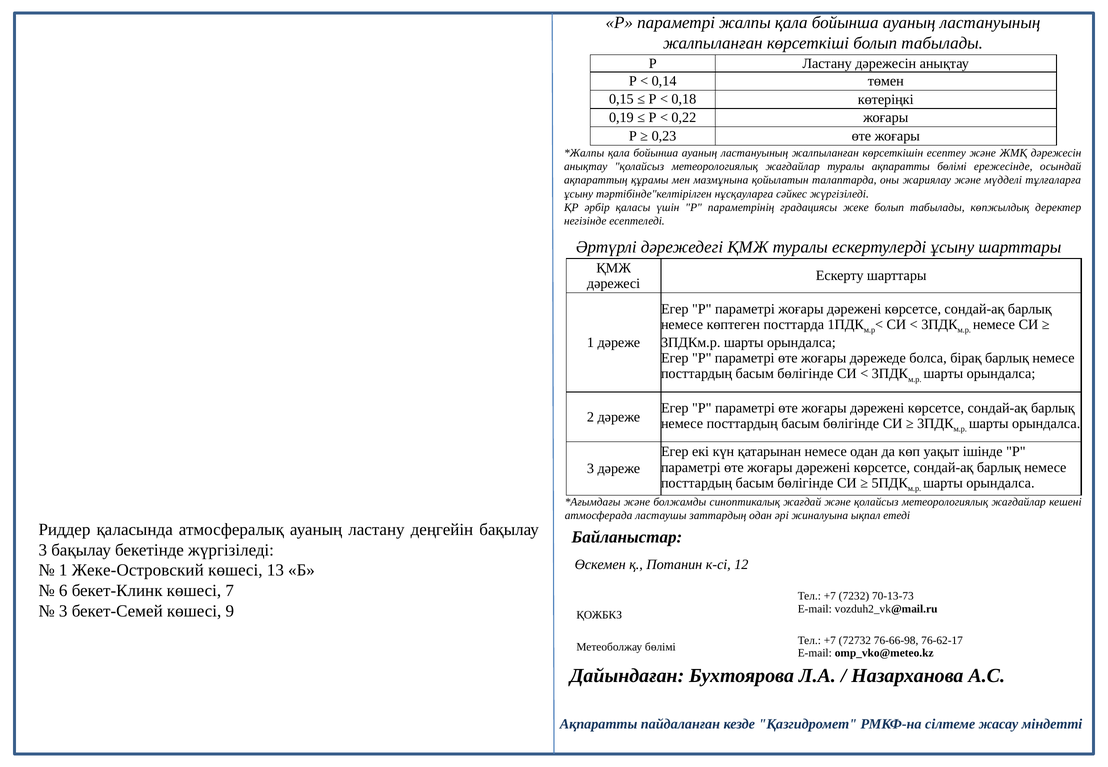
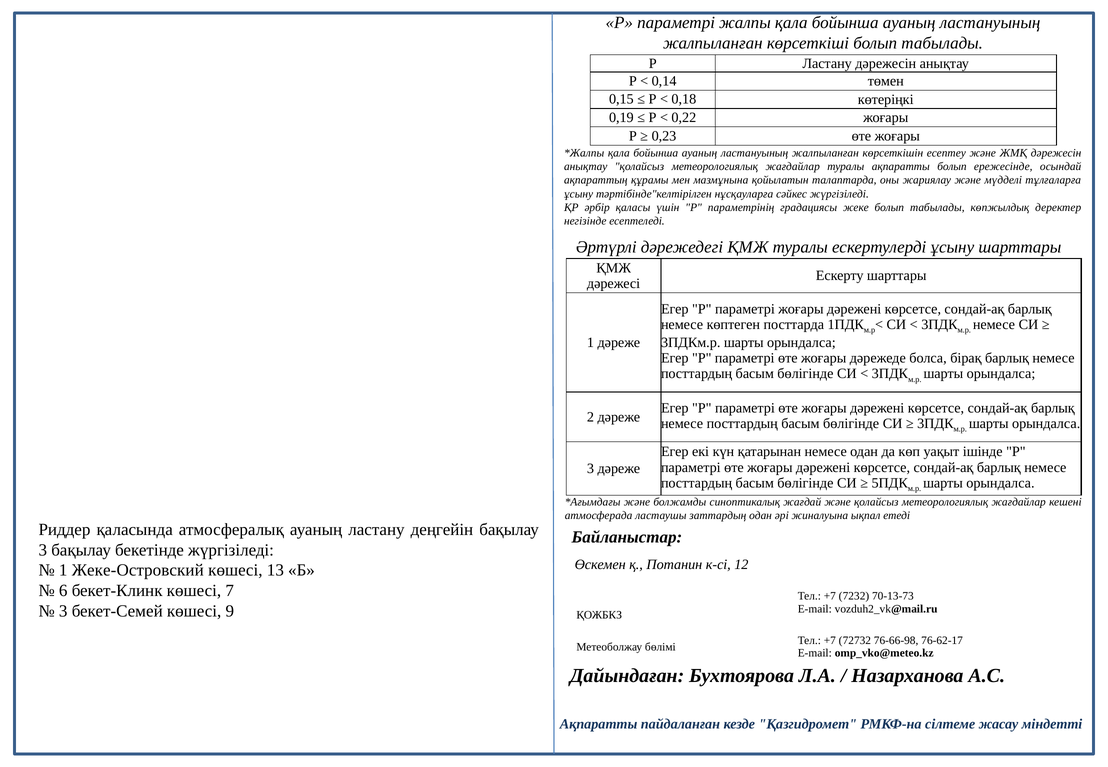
ақпаратты бөлімі: бөлімі -> болып (952, 167)
